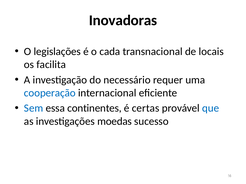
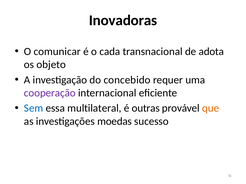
legislações: legislações -> comunicar (57, 52)
locais: locais -> adota (211, 52)
facilita: facilita -> objeto (51, 65)
necessário: necessário -> concebido (127, 80)
cooperação colour: blue -> purple (50, 93)
continentes: continentes -> multilateral (94, 108)
certas: certas -> outras (146, 108)
que colour: blue -> orange (211, 108)
